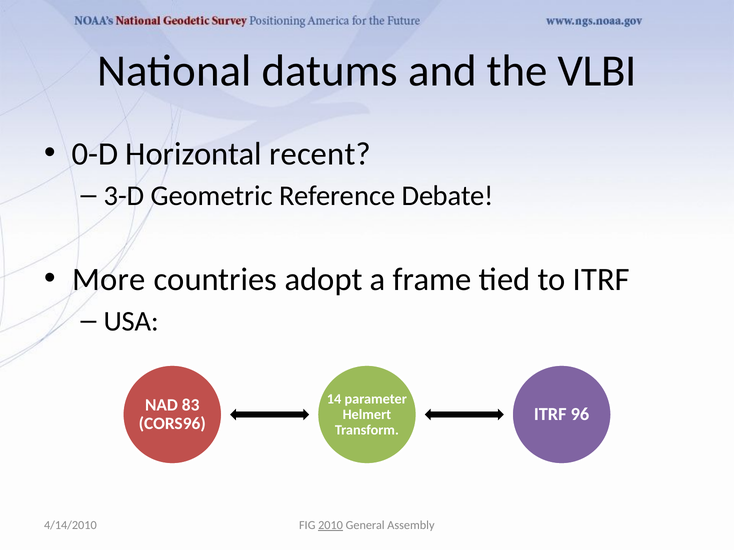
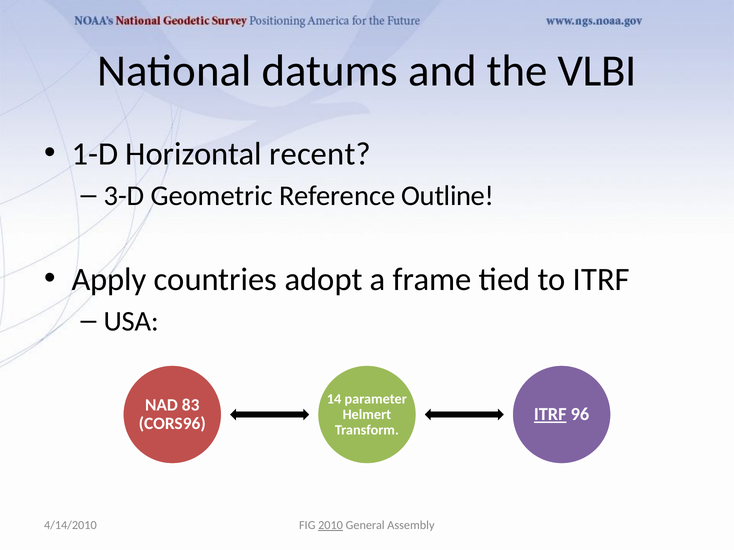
0-D: 0-D -> 1-D (95, 154)
Debate: Debate -> Outline (448, 196)
More: More -> Apply (109, 280)
ITRF underline: none -> present (550, 415)
